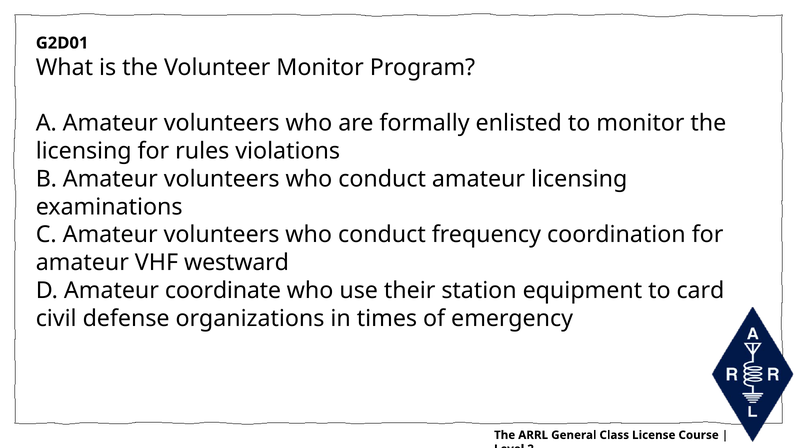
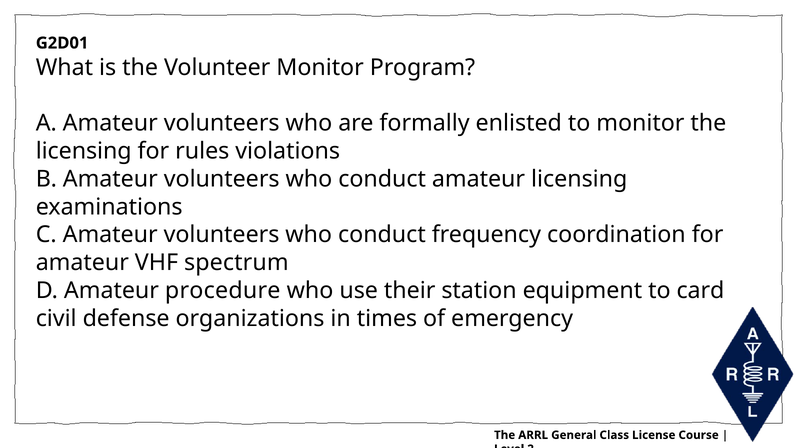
westward: westward -> spectrum (236, 263)
coordinate: coordinate -> procedure (223, 291)
